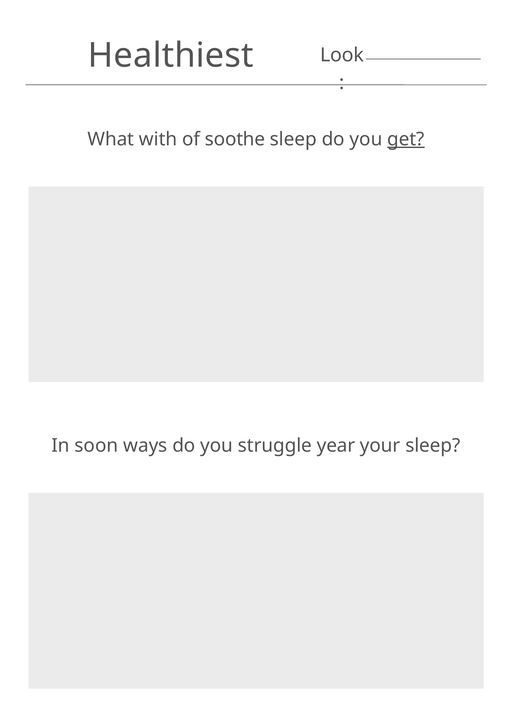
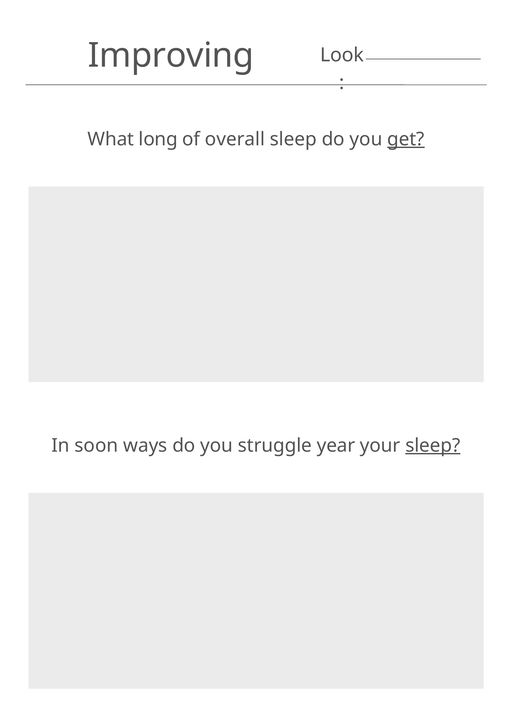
Healthiest: Healthiest -> Improving (171, 56)
with: with -> long (158, 139)
soothe: soothe -> overall (235, 139)
sleep underline: none -> present (433, 446)
